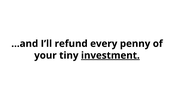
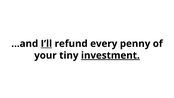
I’ll underline: none -> present (46, 44)
